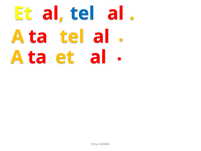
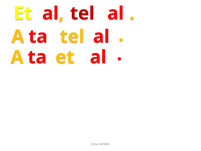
tel colour: blue -> red (82, 13)
